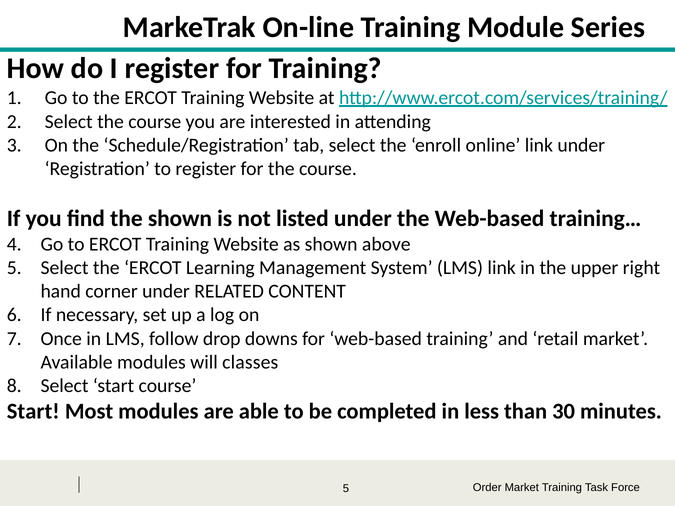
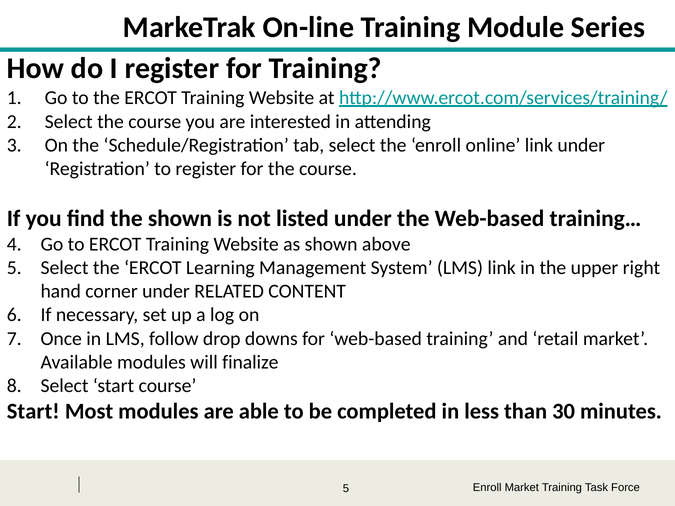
classes: classes -> finalize (250, 362)
Order: Order -> Enroll (487, 488)
